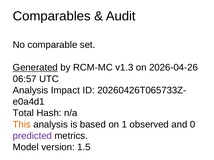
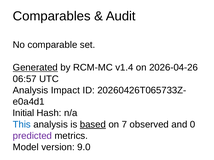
v1.3: v1.3 -> v1.4 (124, 68)
Total: Total -> Initial (23, 113)
This colour: orange -> blue (22, 125)
based underline: none -> present (93, 125)
1: 1 -> 7 (124, 125)
1.5: 1.5 -> 9.0 (84, 148)
